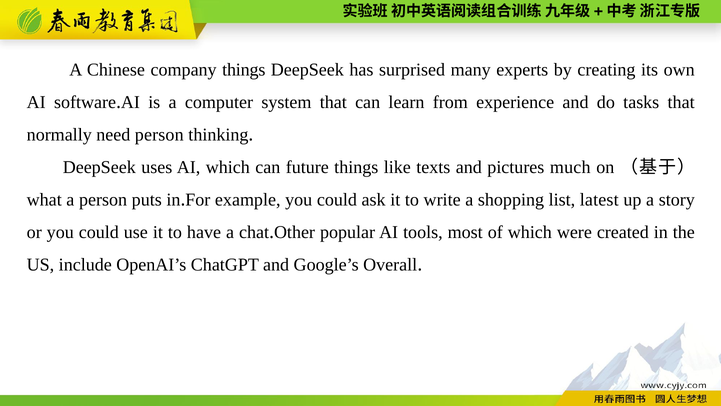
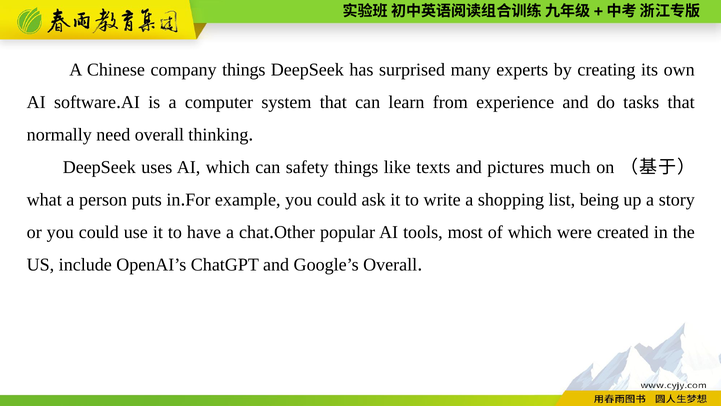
need person: person -> overall (159, 135)
future: future -> safety (307, 167)
latest: latest -> being (599, 200)
